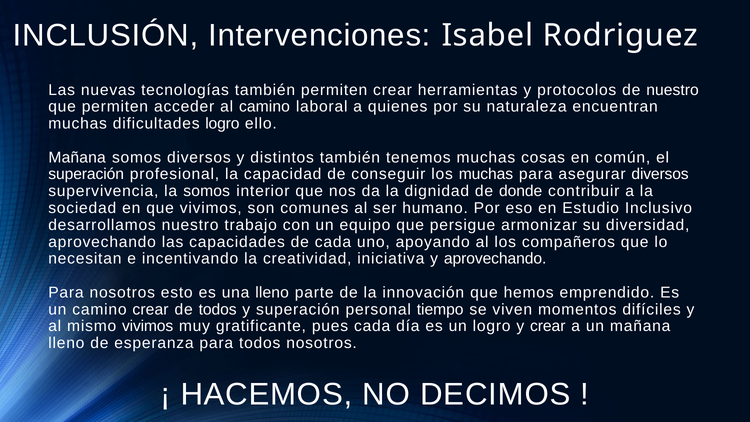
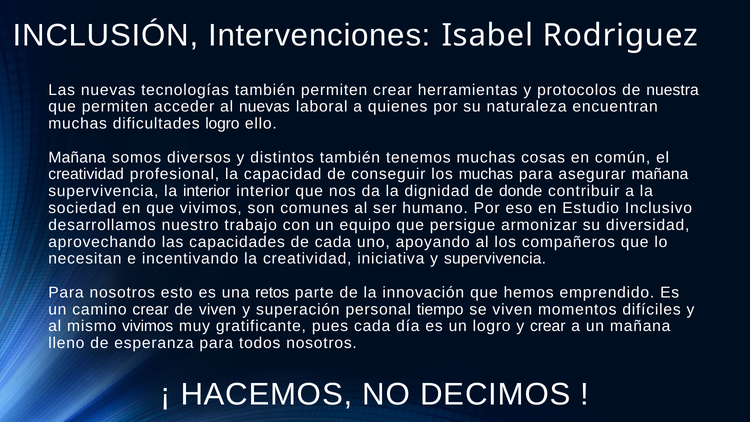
de nuestro: nuestro -> nuestra (672, 90)
al camino: camino -> nuevas (264, 107)
superación: superación -> creatividad (86, 174)
asegurar diversos: diversos -> mañana (660, 174)
la somos: somos -> interior (207, 191)
y aprovechando: aprovechando -> supervivencia (495, 259)
una lleno: lleno -> retos (272, 292)
de todos: todos -> viven (218, 309)
